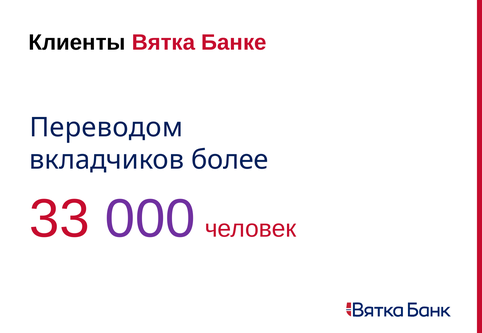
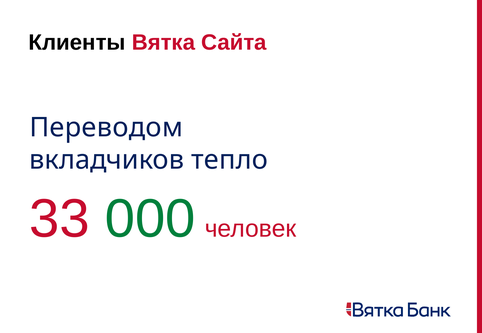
Банке: Банке -> Сайта (234, 43)
более: более -> тепло (230, 160)
000 colour: purple -> green (150, 219)
